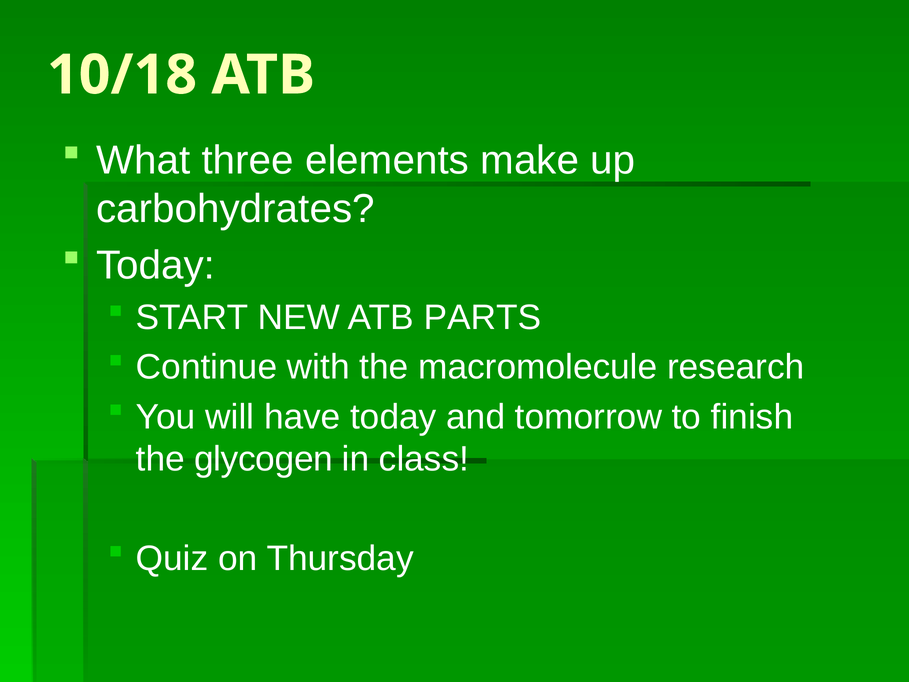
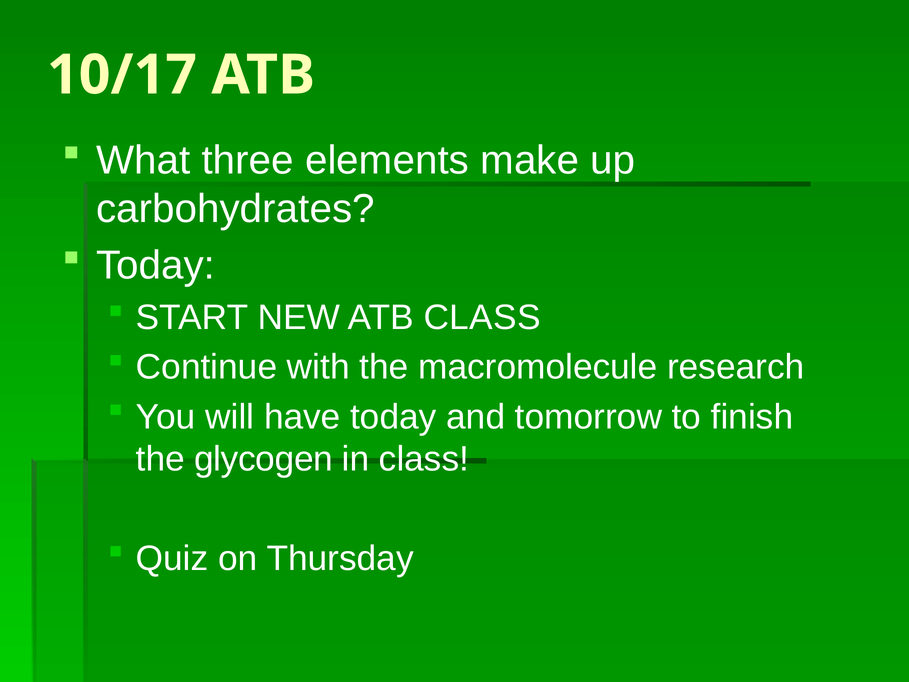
10/18: 10/18 -> 10/17 (122, 75)
ATB PARTS: PARTS -> CLASS (482, 318)
